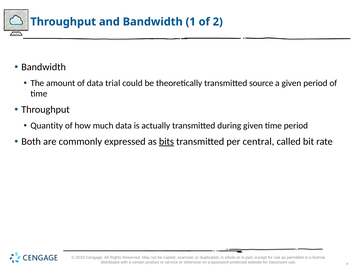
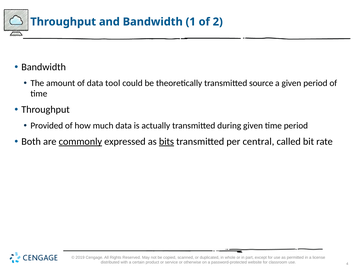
trial: trial -> tool (113, 83)
Quantity: Quantity -> Provided (47, 126)
commonly underline: none -> present (80, 142)
